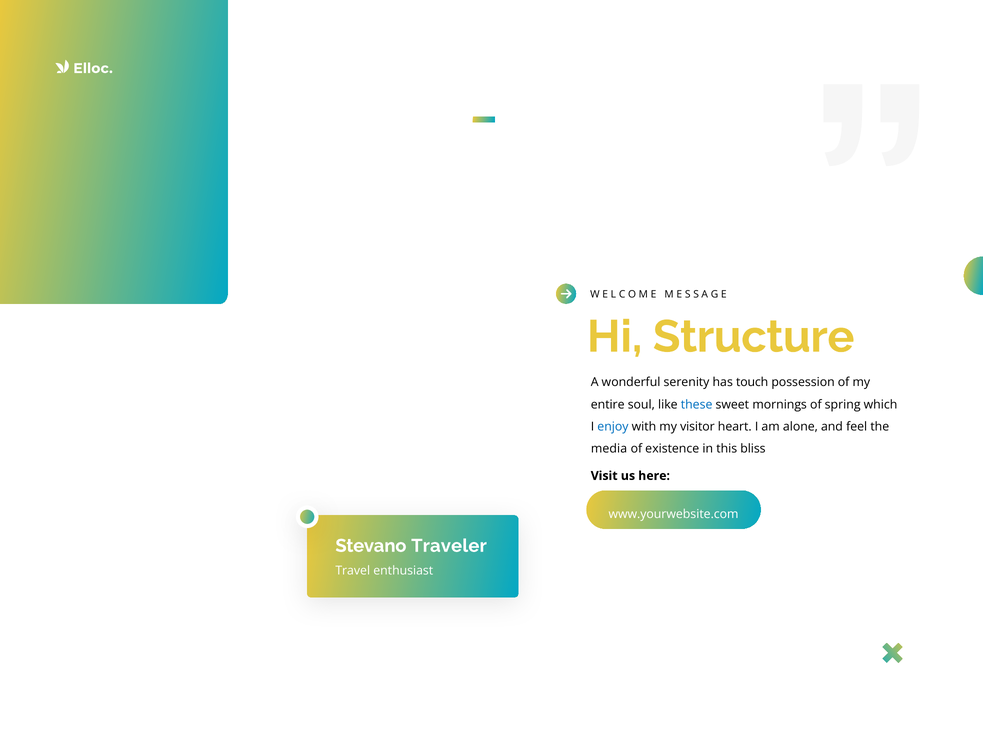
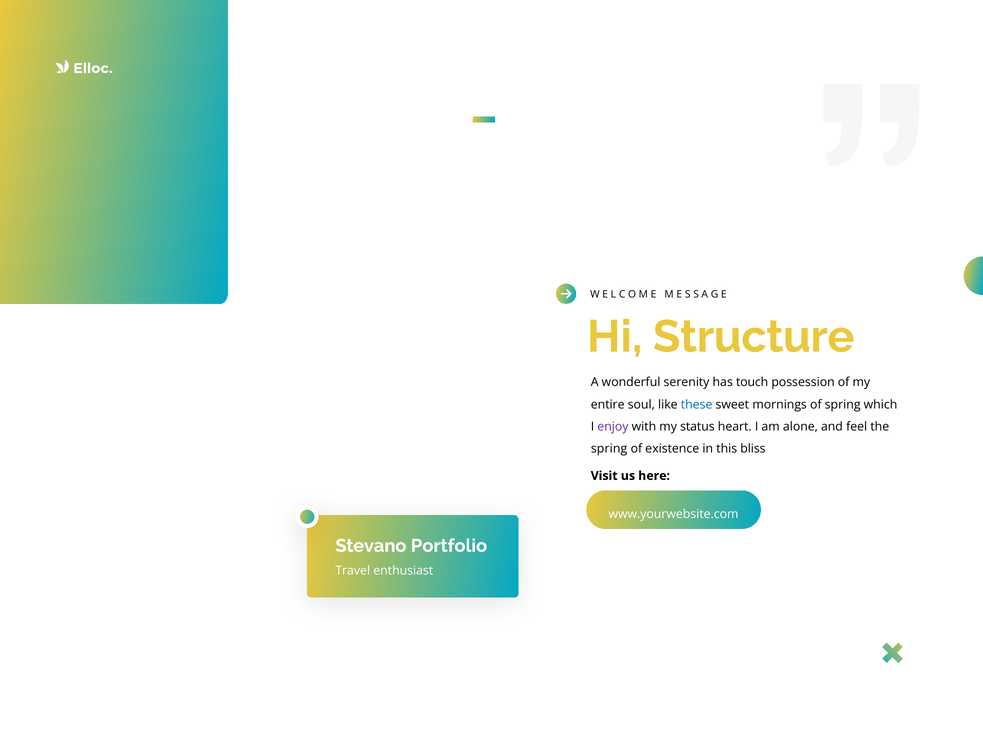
enjoy colour: blue -> purple (613, 427)
visitor: visitor -> status (697, 427)
media: media -> spring (609, 449)
Traveler: Traveler -> Portfolio (449, 546)
